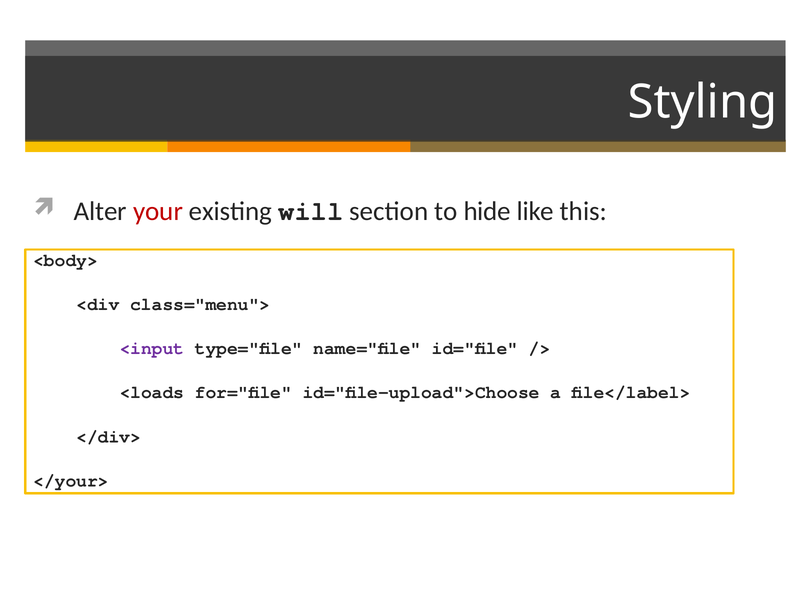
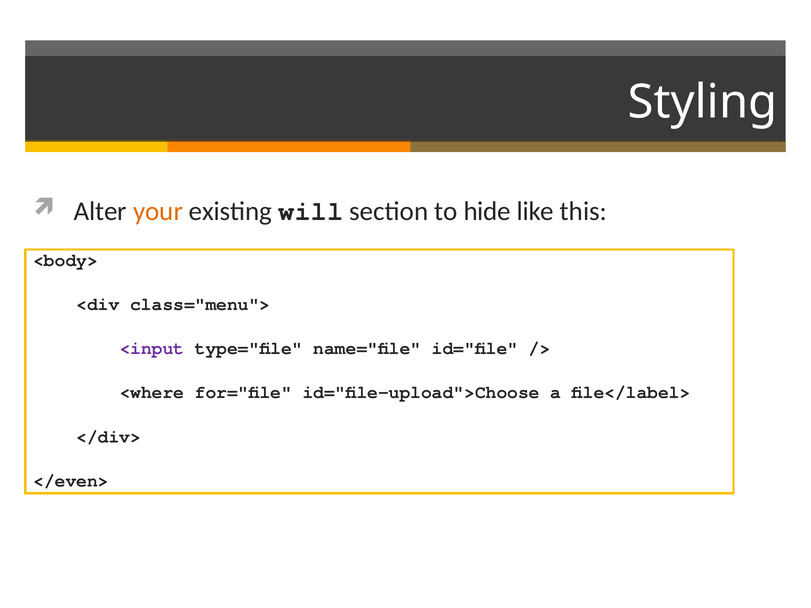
your colour: red -> orange (158, 211)
<loads: <loads -> <where (152, 393)
</your>: </your> -> </even> (71, 481)
